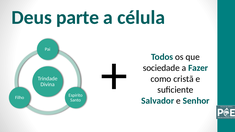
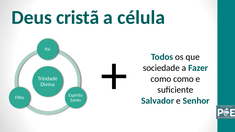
parte: parte -> cristã (78, 18)
como cristã: cristã -> como (184, 79)
